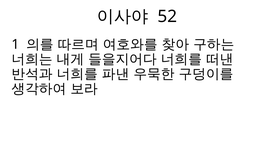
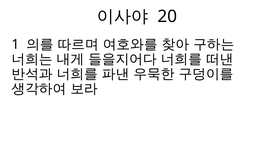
52: 52 -> 20 (167, 16)
